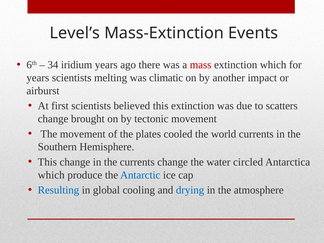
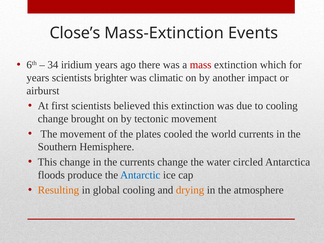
Level’s: Level’s -> Close’s (75, 33)
melting: melting -> brighter (111, 78)
to scatters: scatters -> cooling (282, 106)
which: which -> floods (51, 175)
Resulting colour: blue -> orange (58, 190)
drying colour: blue -> orange (190, 190)
